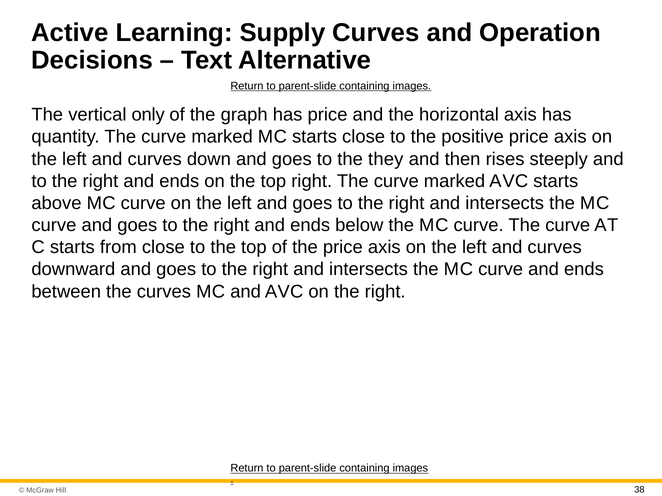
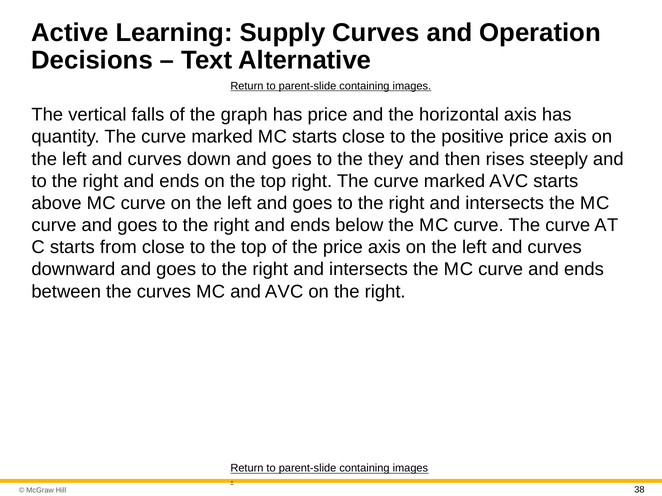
only: only -> falls (148, 115)
